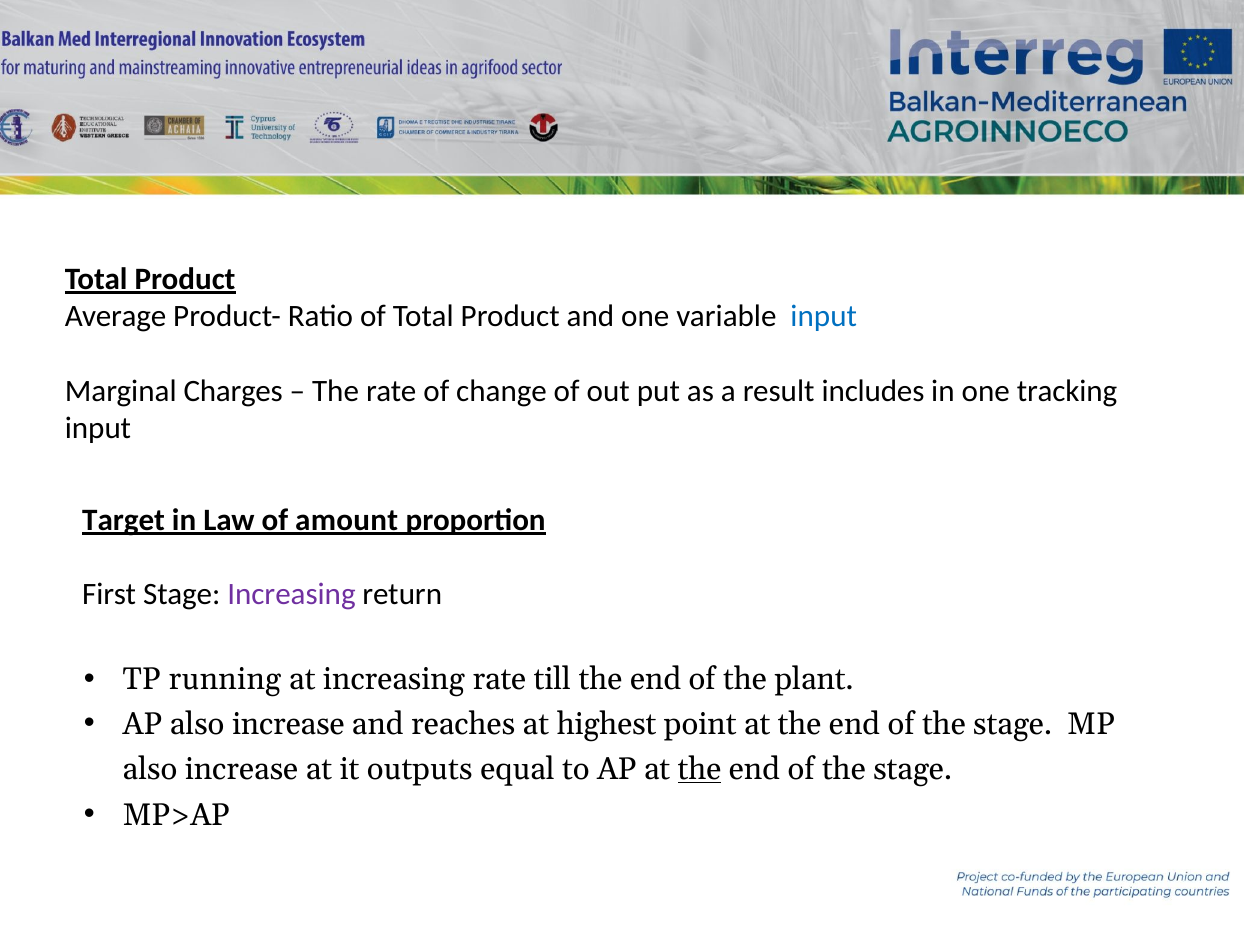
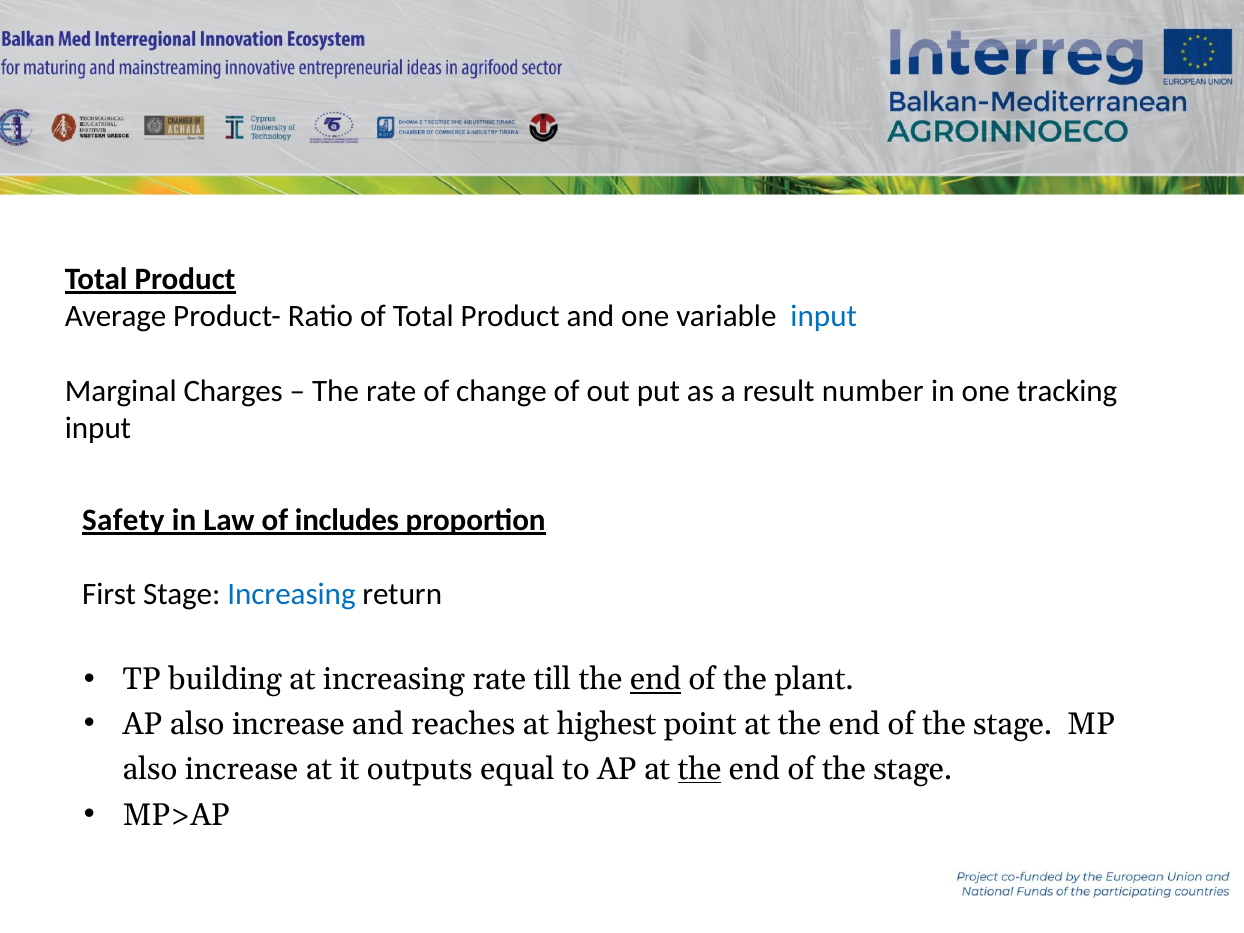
includes: includes -> number (873, 391)
Target: Target -> Safety (123, 520)
amount: amount -> includes (347, 520)
Increasing colour: purple -> blue (291, 595)
running: running -> building (225, 680)
end underline: none -> present (656, 680)
